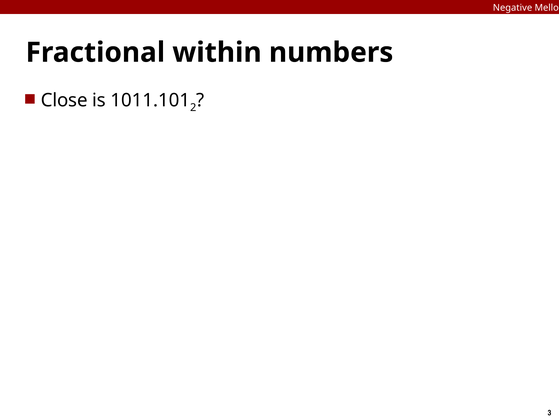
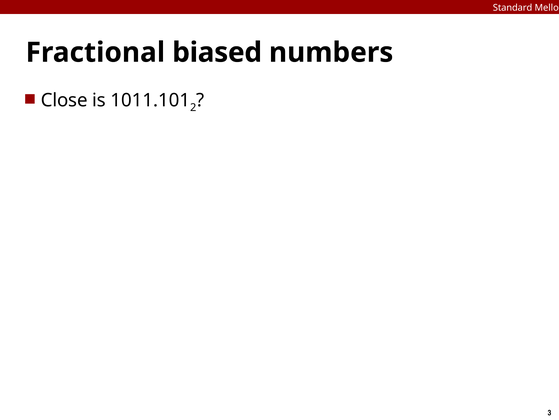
Negative: Negative -> Standard (513, 8)
within: within -> biased (217, 52)
